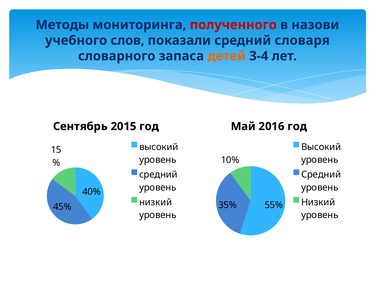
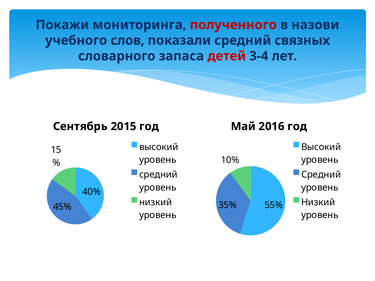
Методы: Методы -> Покажи (62, 25)
словаря: словаря -> связных (302, 40)
детей colour: orange -> red (227, 56)
